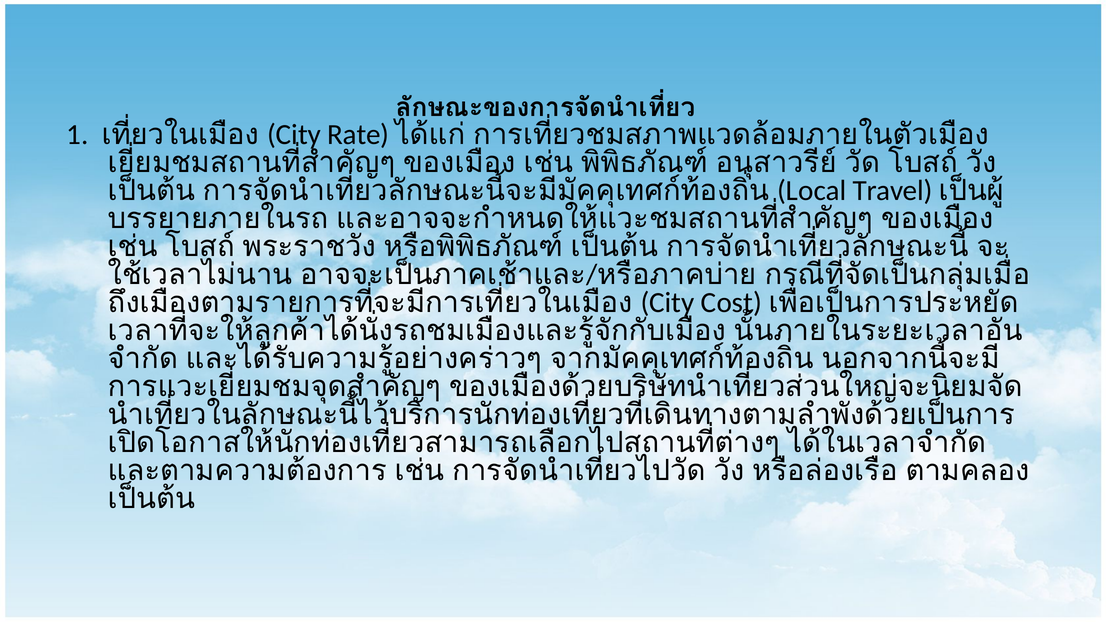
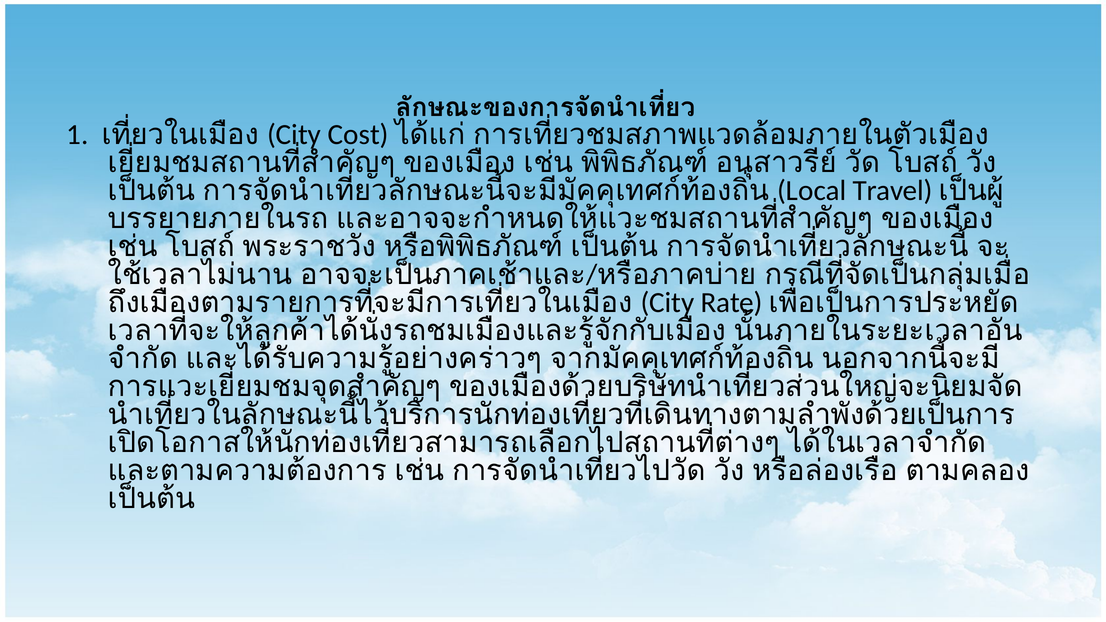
Rate: Rate -> Cost (358, 135)
Cost: Cost -> Rate (732, 303)
